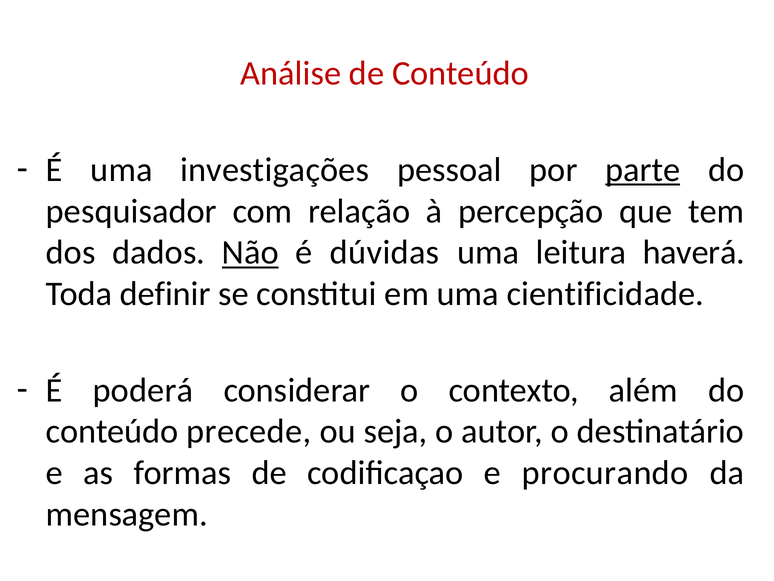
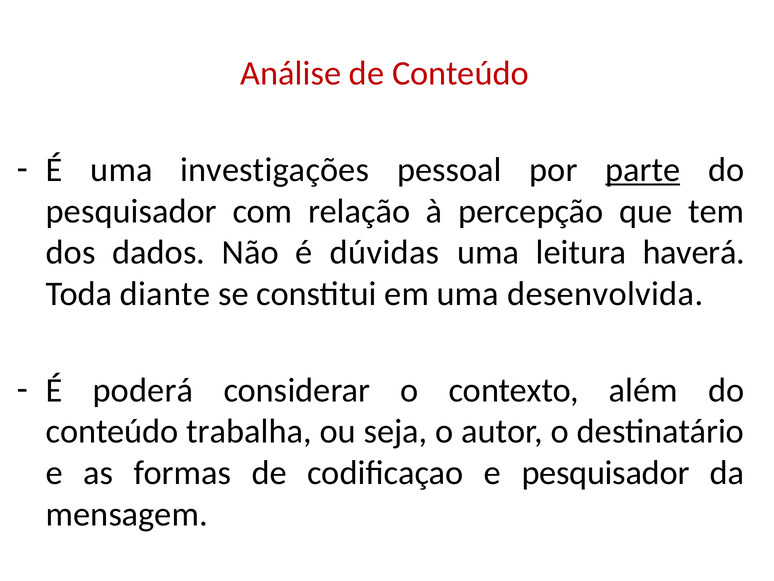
Não underline: present -> none (250, 252)
definir: definir -> diante (165, 294)
cientificidade: cientificidade -> desenvolvida (605, 294)
precede: precede -> trabalha (249, 431)
e procurando: procurando -> pesquisador (605, 473)
